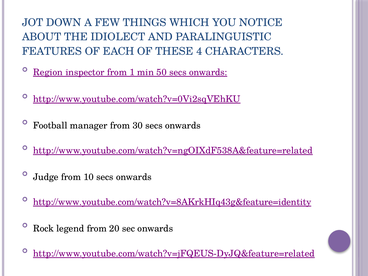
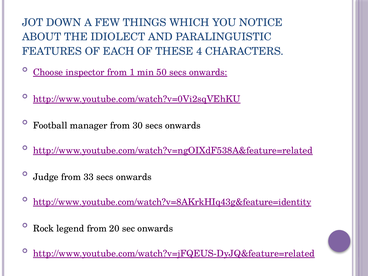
Region: Region -> Choose (48, 72)
10: 10 -> 33 (89, 177)
